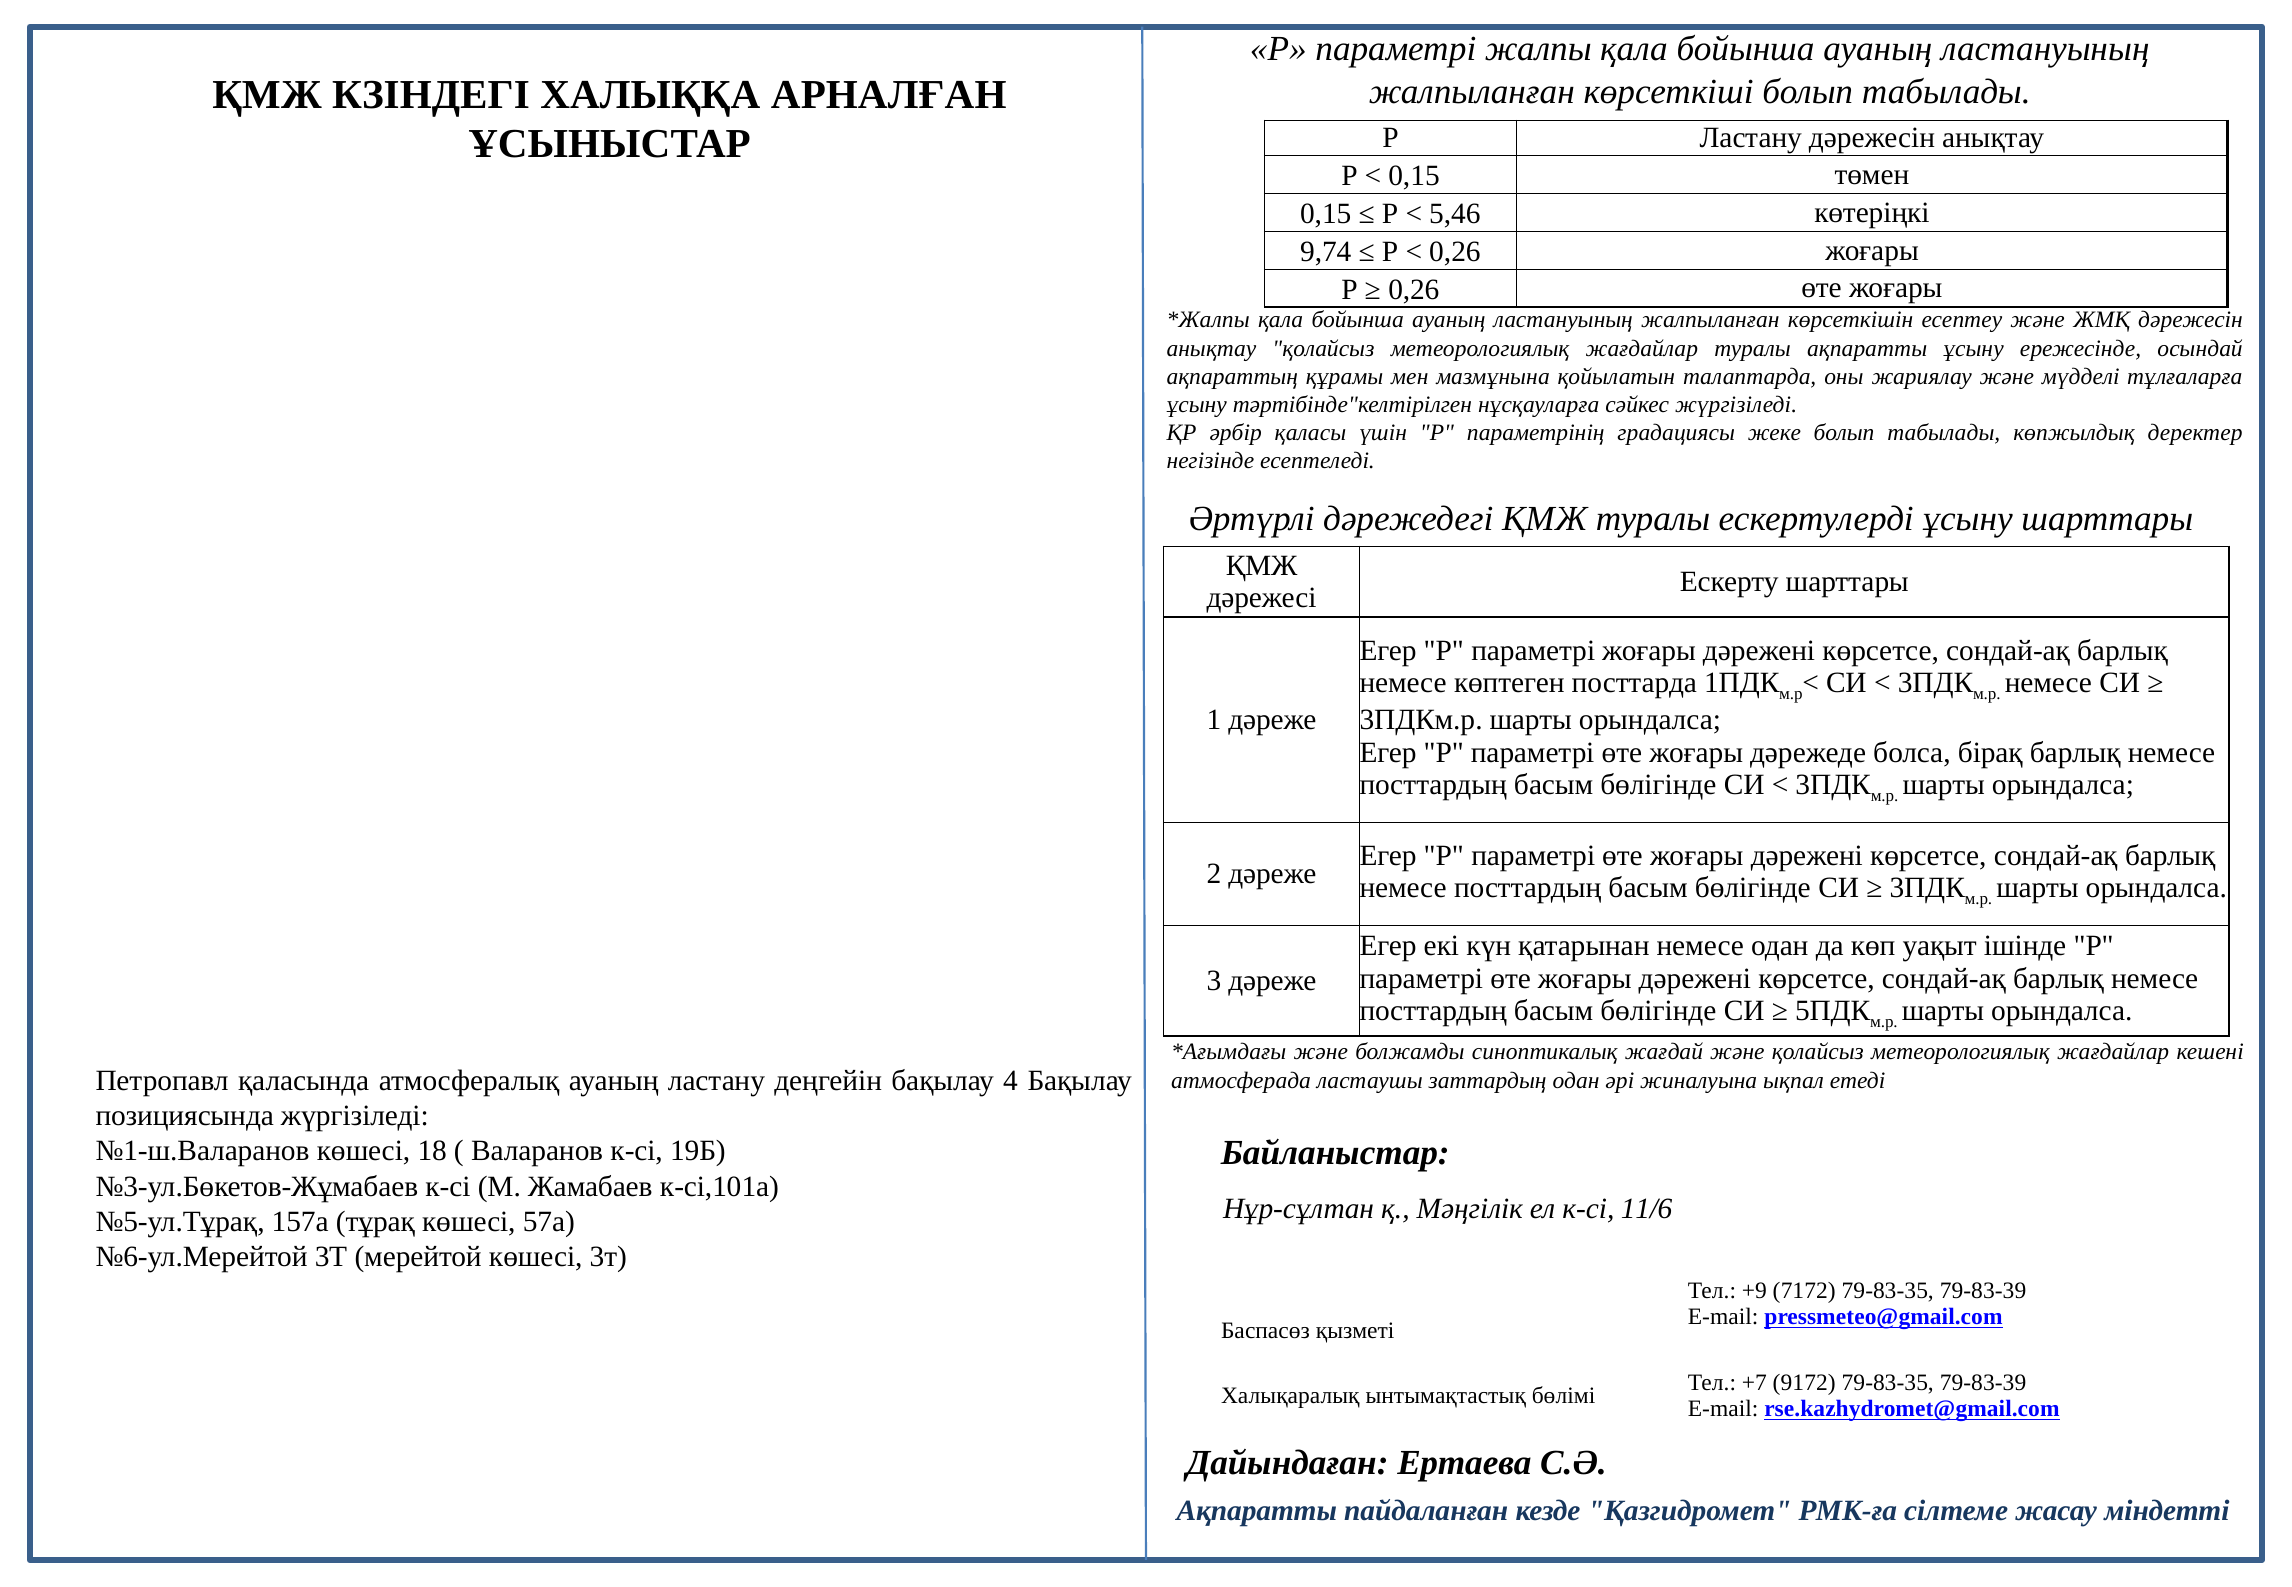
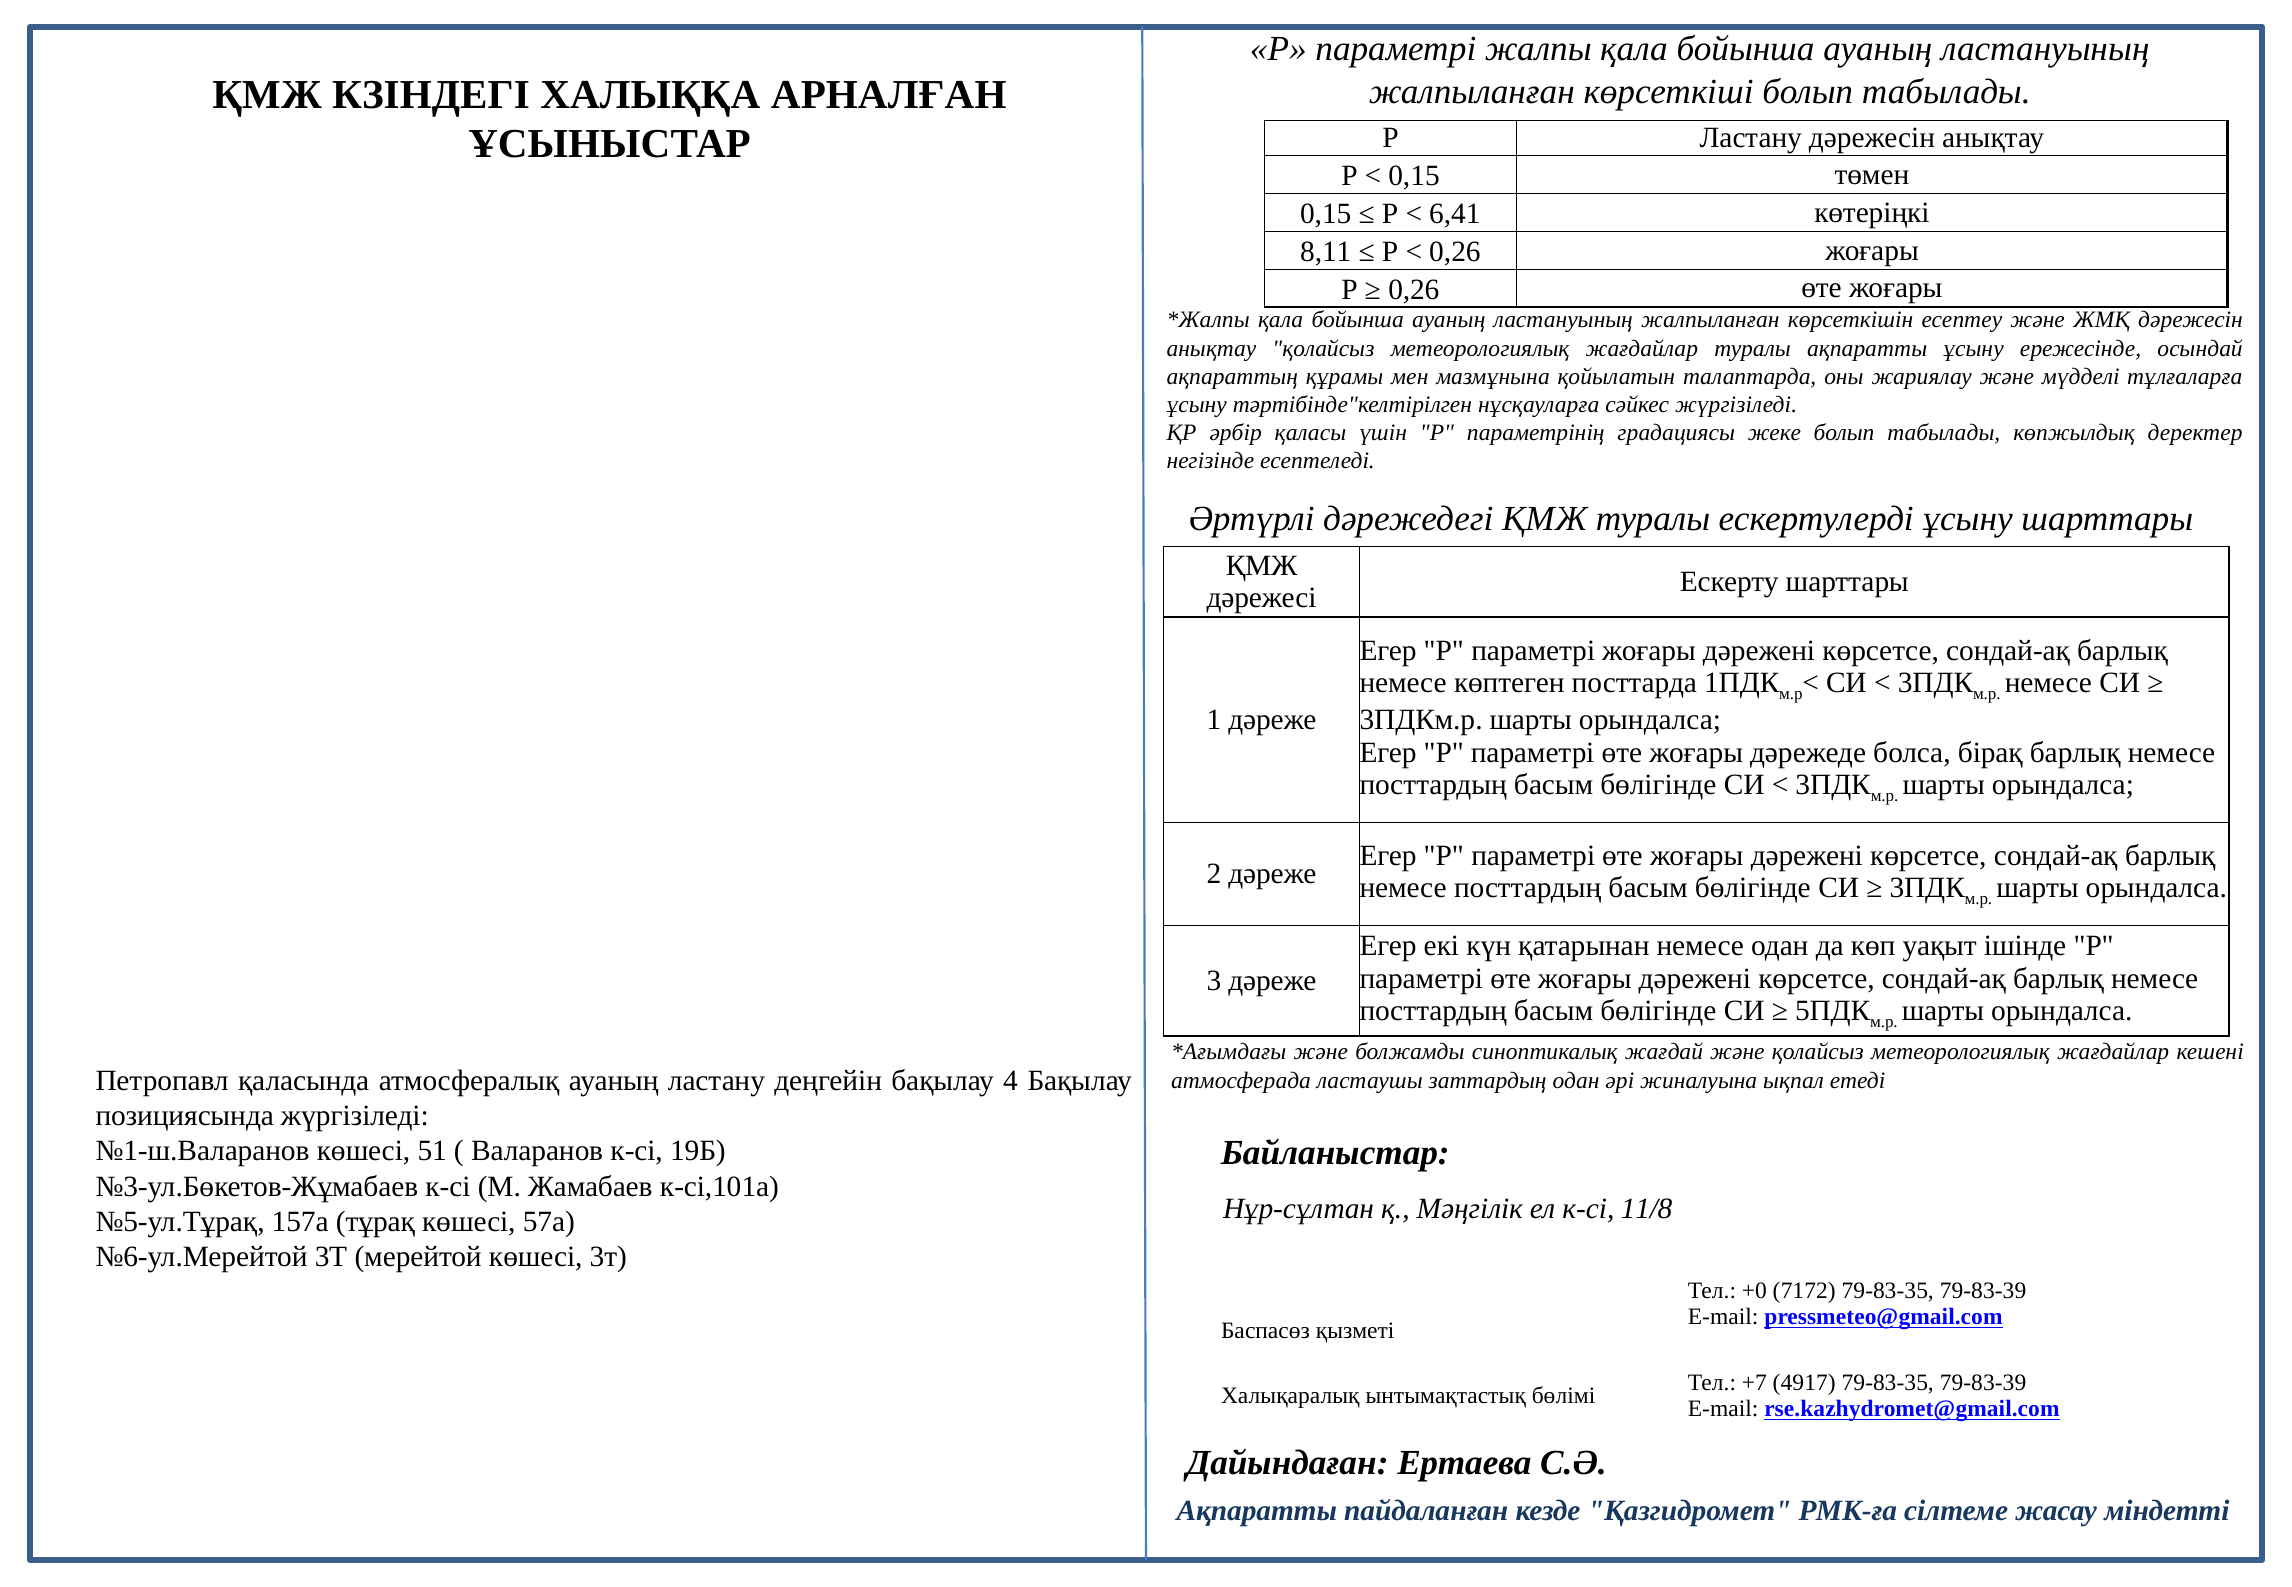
5,46: 5,46 -> 6,41 (1455, 214)
9,74: 9,74 -> 8,11 (1326, 252)
18: 18 -> 51 (432, 1151)
11/6: 11/6 -> 11/8 (1647, 1208)
+9: +9 -> +0 (1754, 1291)
9172: 9172 -> 4917 (1804, 1383)
